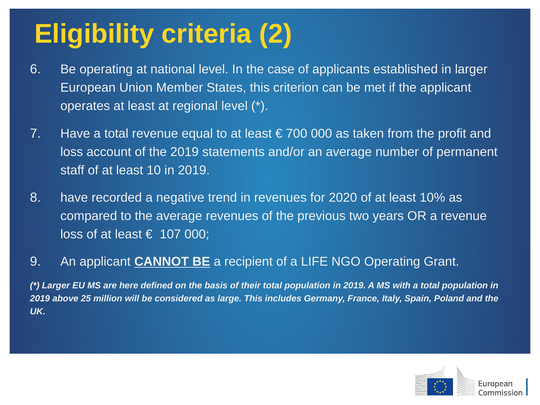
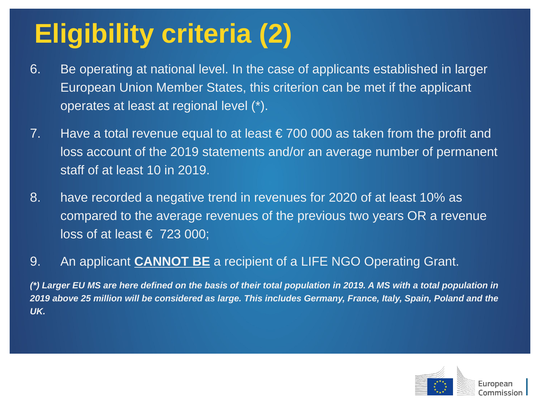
107: 107 -> 723 (170, 234)
